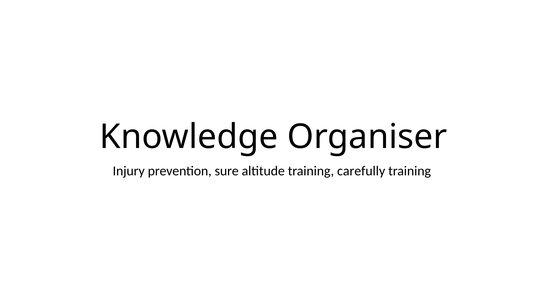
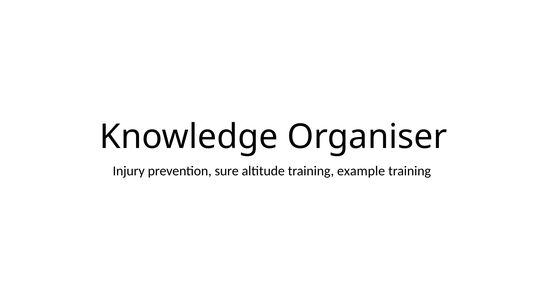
carefully: carefully -> example (361, 171)
